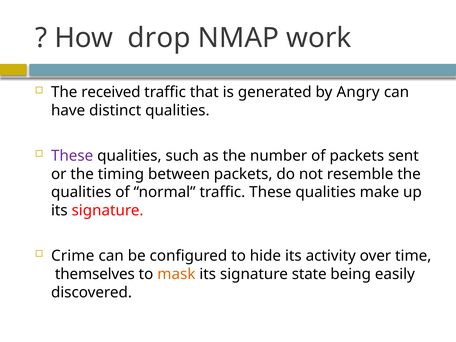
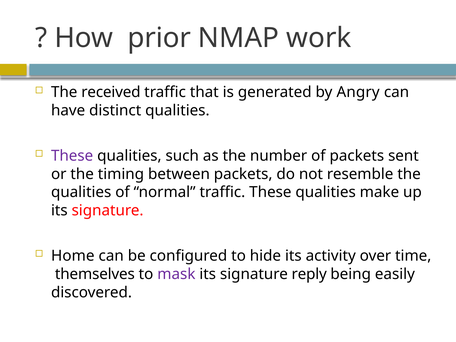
drop: drop -> prior (159, 38)
Crime: Crime -> Home (73, 256)
mask colour: orange -> purple (176, 274)
state: state -> reply (309, 274)
